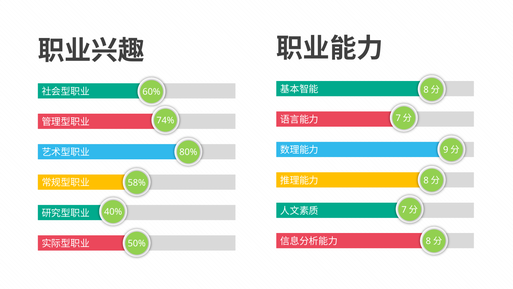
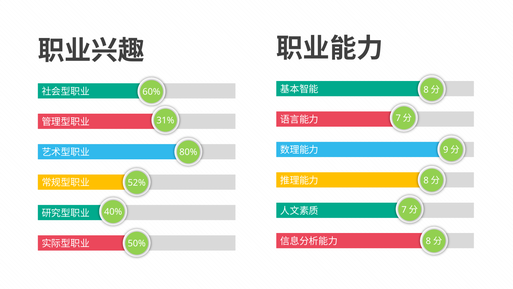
74%: 74% -> 31% (165, 120)
58%: 58% -> 52% (137, 182)
